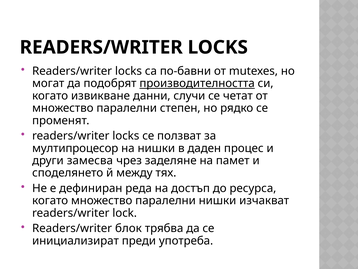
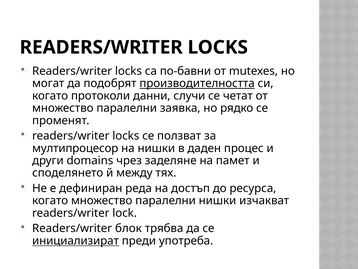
извикване: извикване -> протоколи (101, 96)
степен: степен -> заявка (180, 108)
замесва: замесва -> domains (90, 160)
инициализират underline: none -> present (76, 240)
